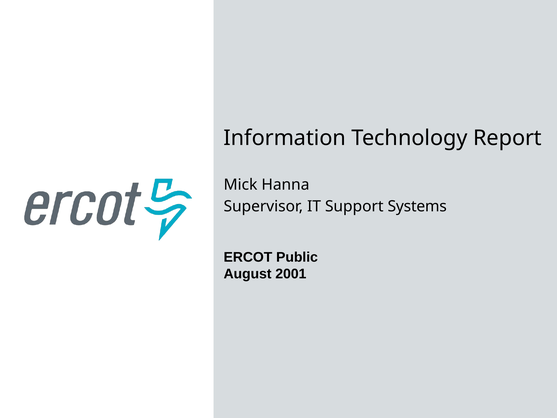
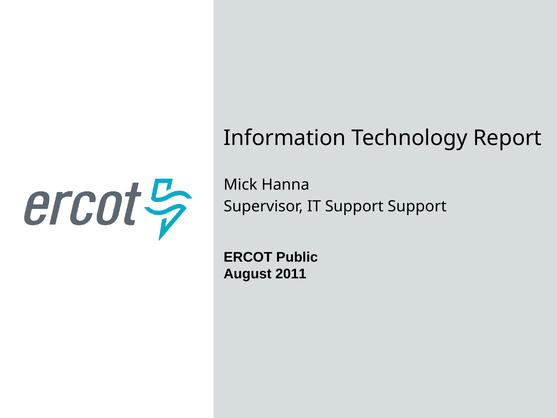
Support Systems: Systems -> Support (417, 206)
2001: 2001 -> 2011 (291, 274)
